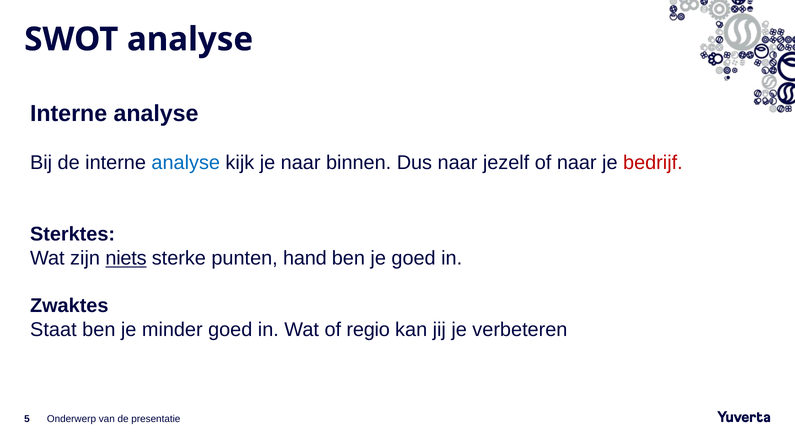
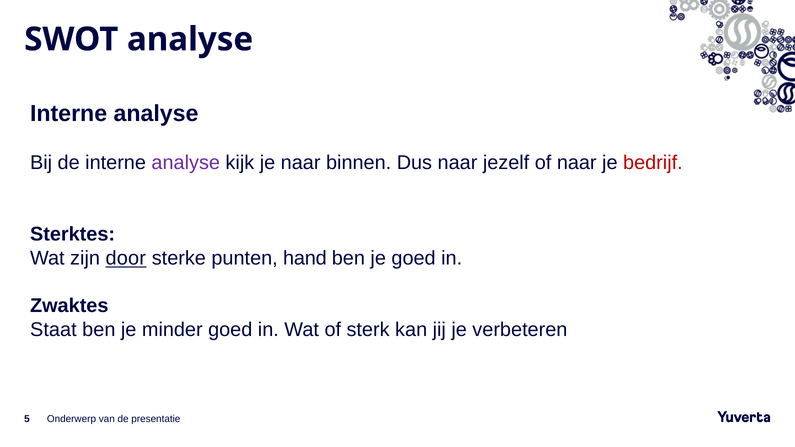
analyse colour: blue -> purple (186, 163)
niets: niets -> door (126, 258)
regio: regio -> sterk (368, 330)
